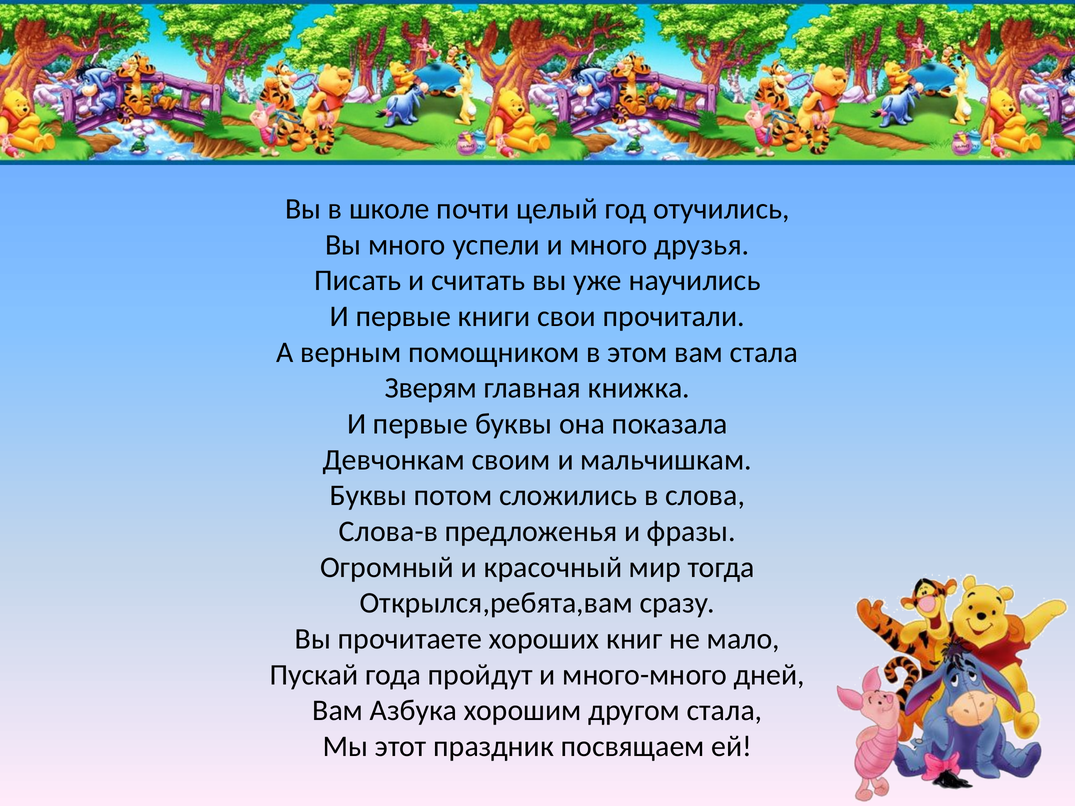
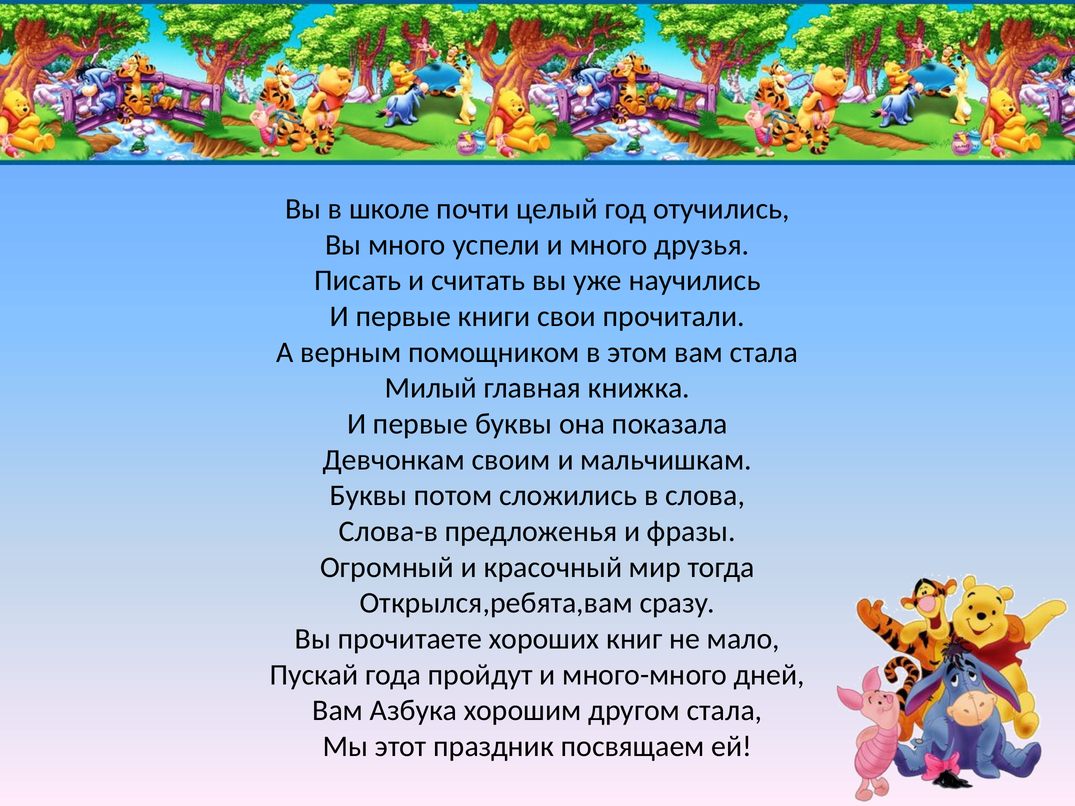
Зверям: Зверям -> Милый (431, 388)
